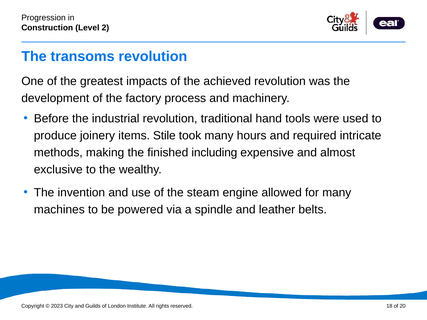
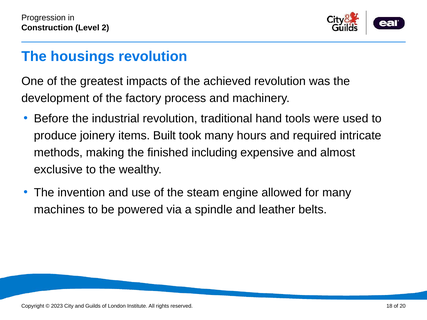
transoms: transoms -> housings (83, 57)
Stile: Stile -> Built (164, 136)
